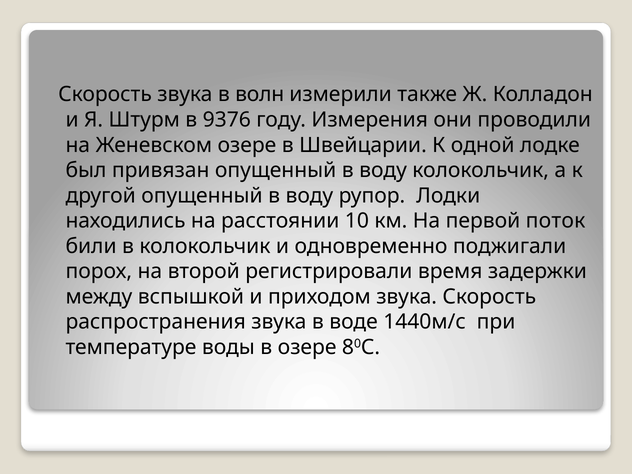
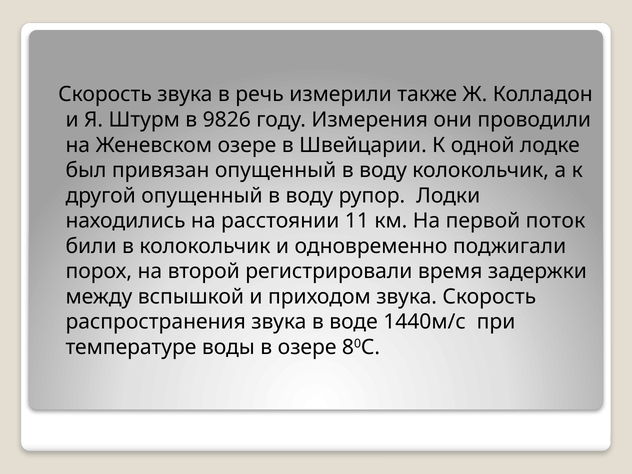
волн: волн -> речь (260, 95)
9376: 9376 -> 9826 (227, 120)
10: 10 -> 11 (357, 221)
